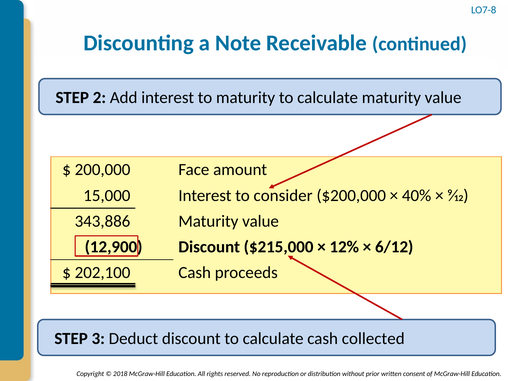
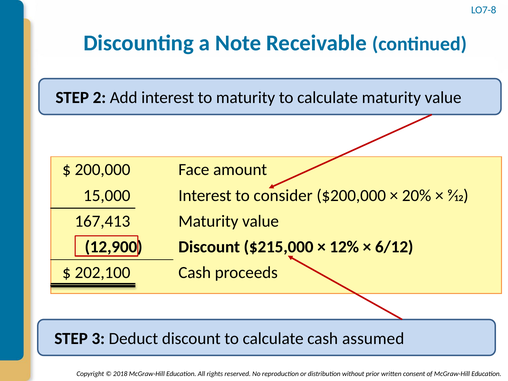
40%: 40% -> 20% (417, 195)
343,886: 343,886 -> 167,413 (102, 221)
collected: collected -> assumed (373, 339)
